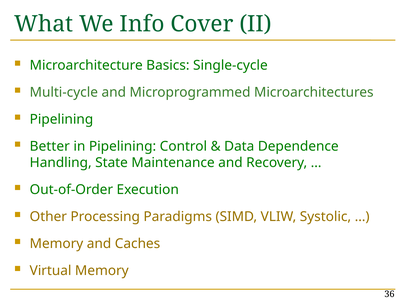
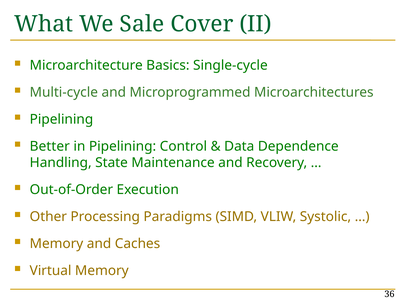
Info: Info -> Sale (142, 24)
